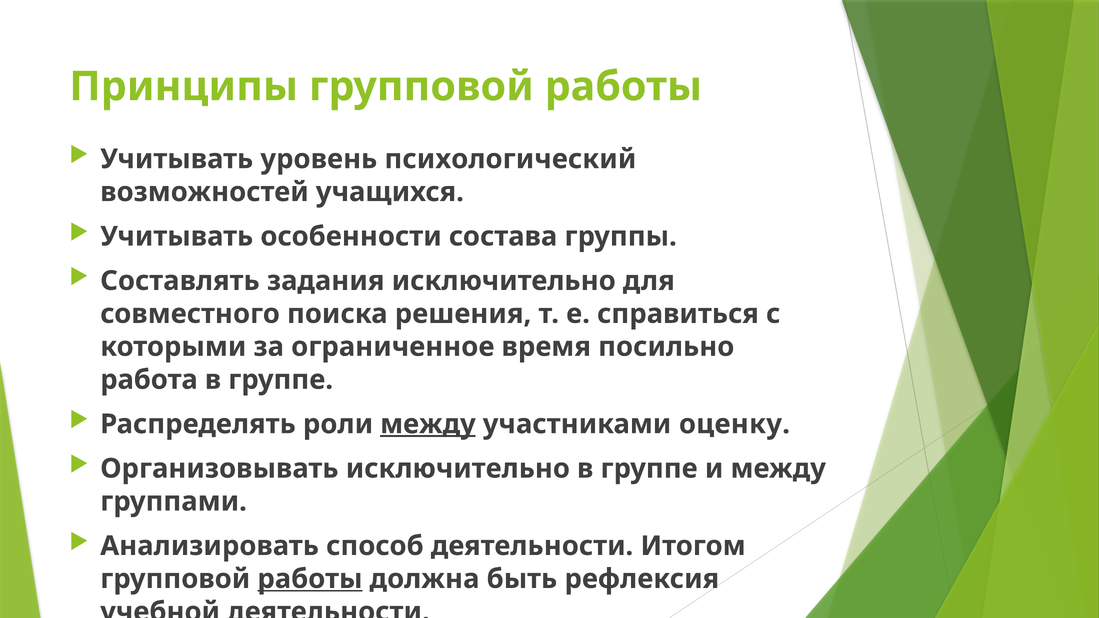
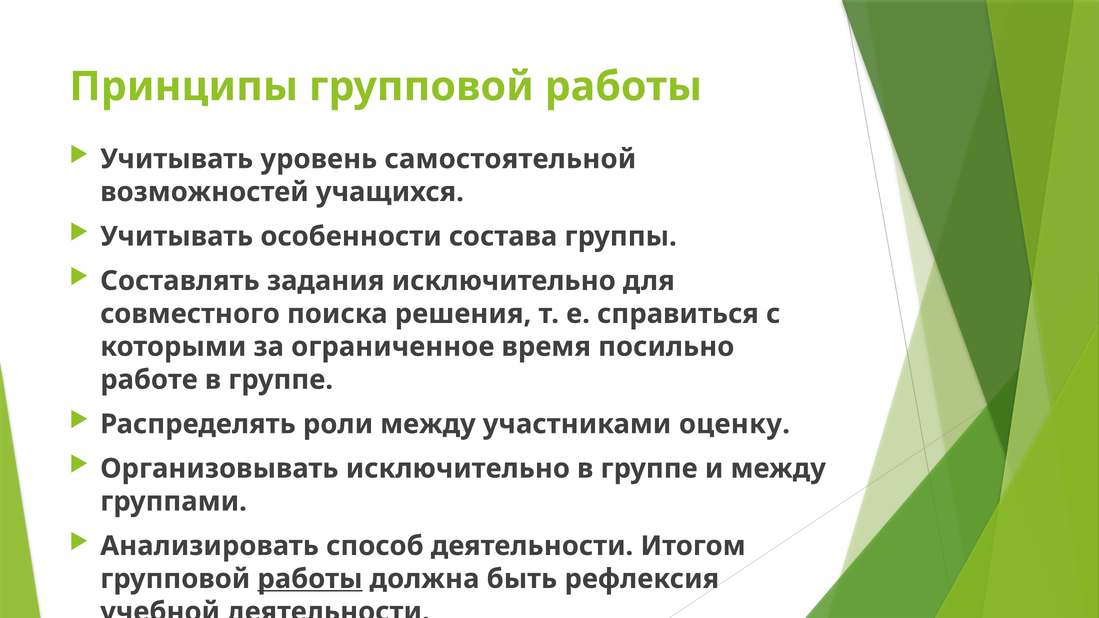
психологический: психологический -> самостоятельной (510, 159)
работа: работа -> работе (149, 380)
между underline: present -> none (428, 424)
